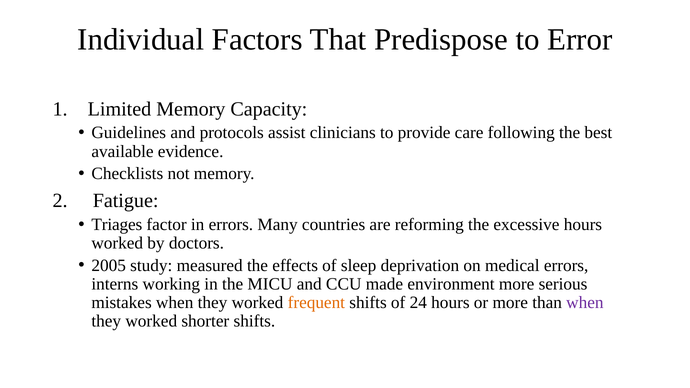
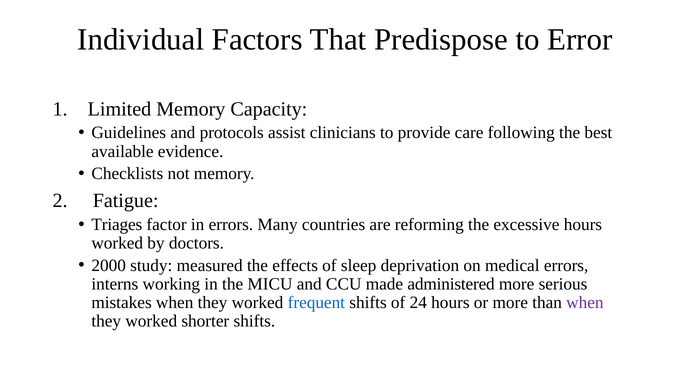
2005: 2005 -> 2000 (109, 266)
environment: environment -> administered (451, 284)
frequent colour: orange -> blue (316, 303)
